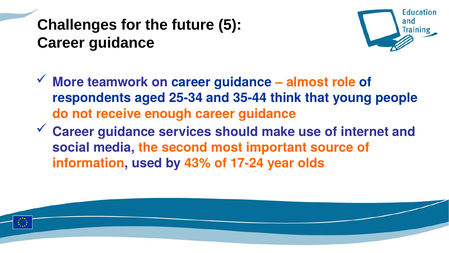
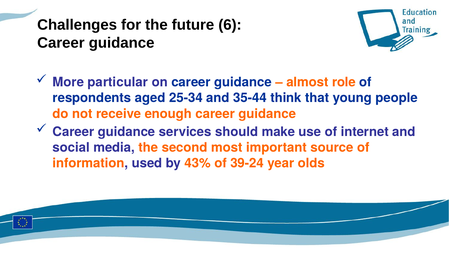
5: 5 -> 6 (230, 25)
teamwork: teamwork -> particular (118, 82)
17-24: 17-24 -> 39-24 (247, 163)
